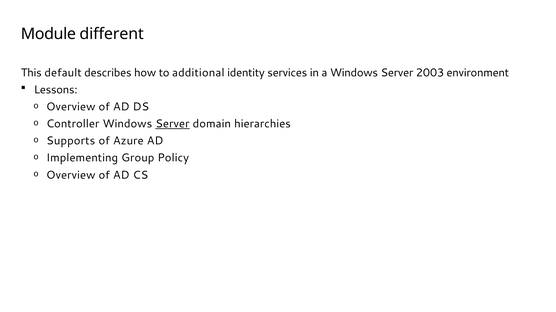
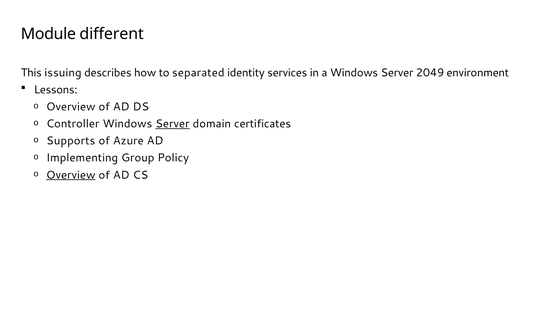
default: default -> issuing (63, 73)
additional: additional -> separated (198, 73)
2003: 2003 -> 2049 (430, 73)
hierarchies: hierarchies -> certificates (263, 124)
Overview underline: none -> present (71, 175)
